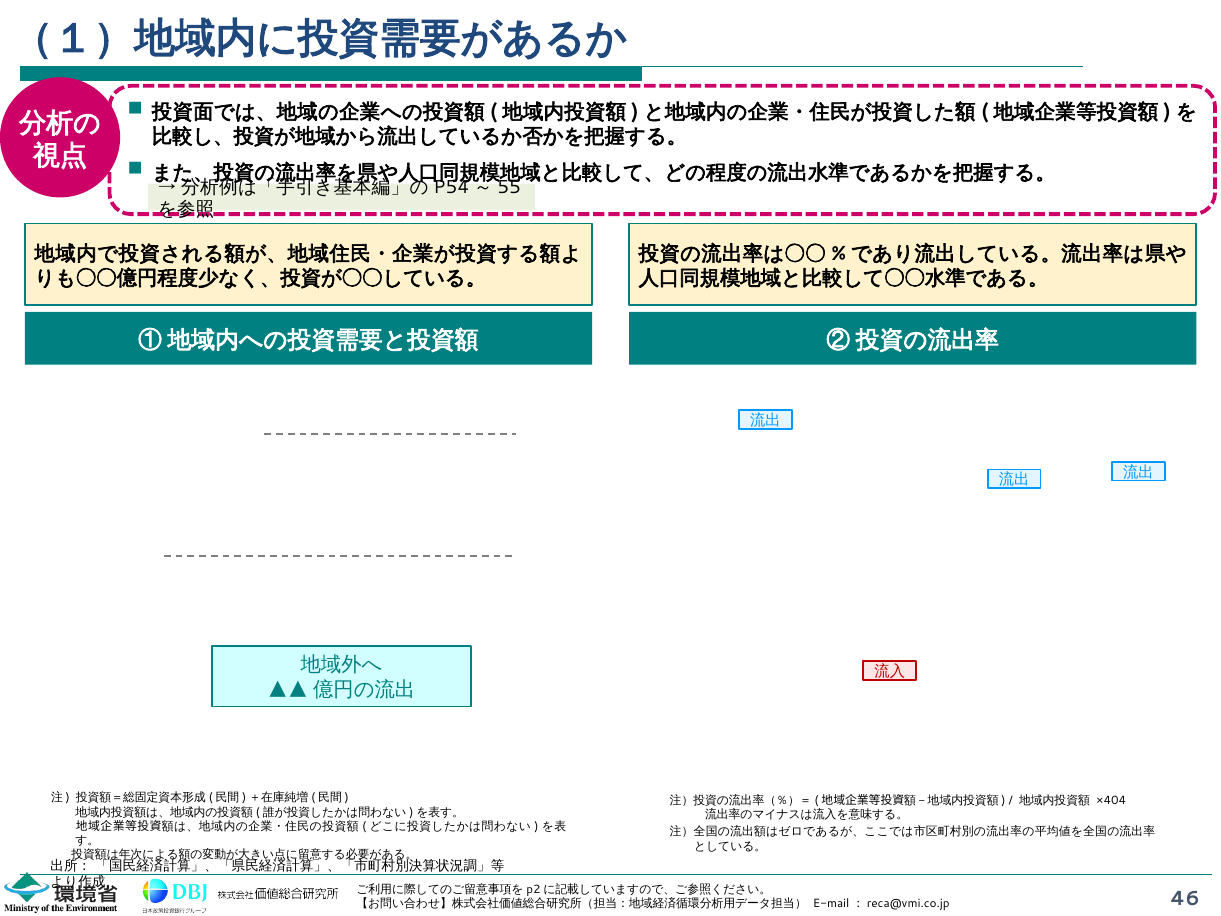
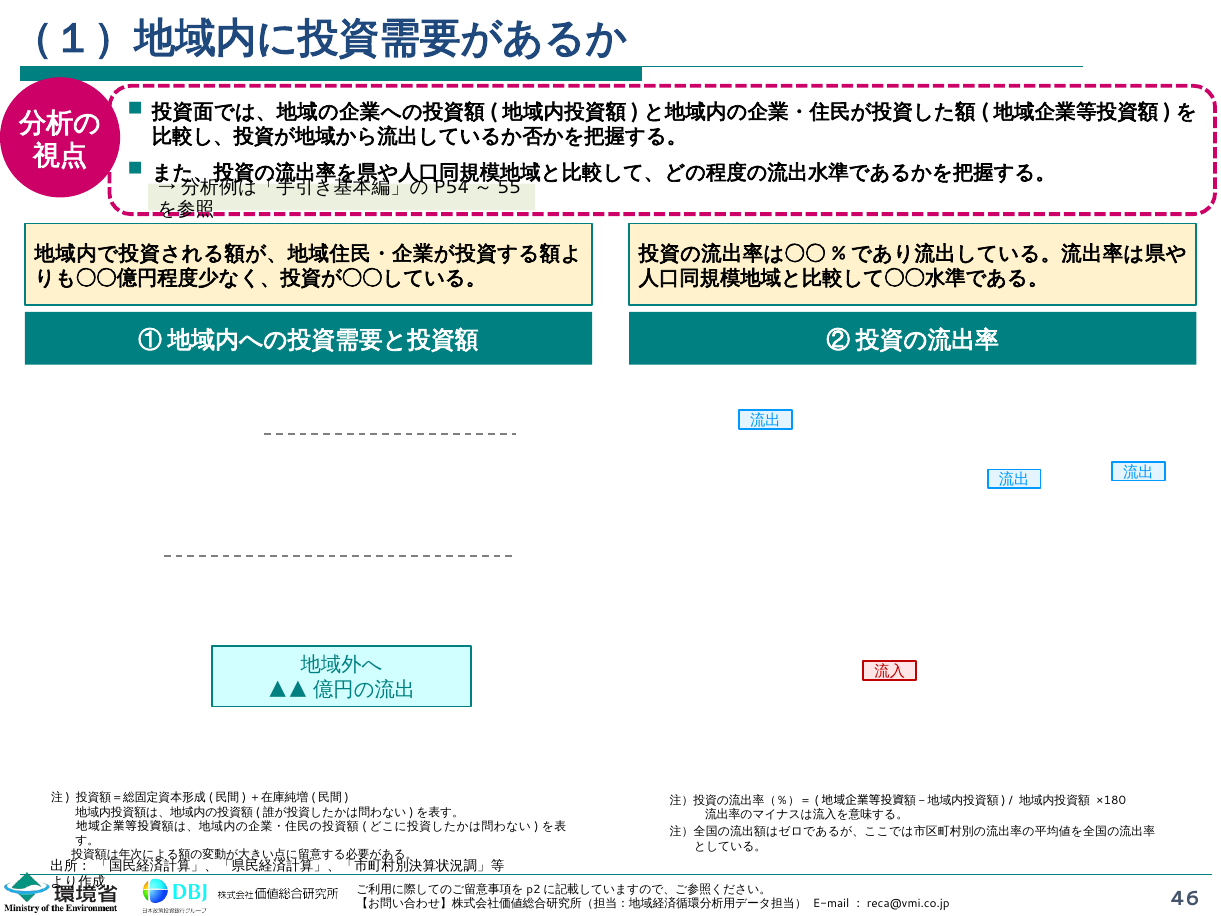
×404: ×404 -> ×180 (1111, 801)
